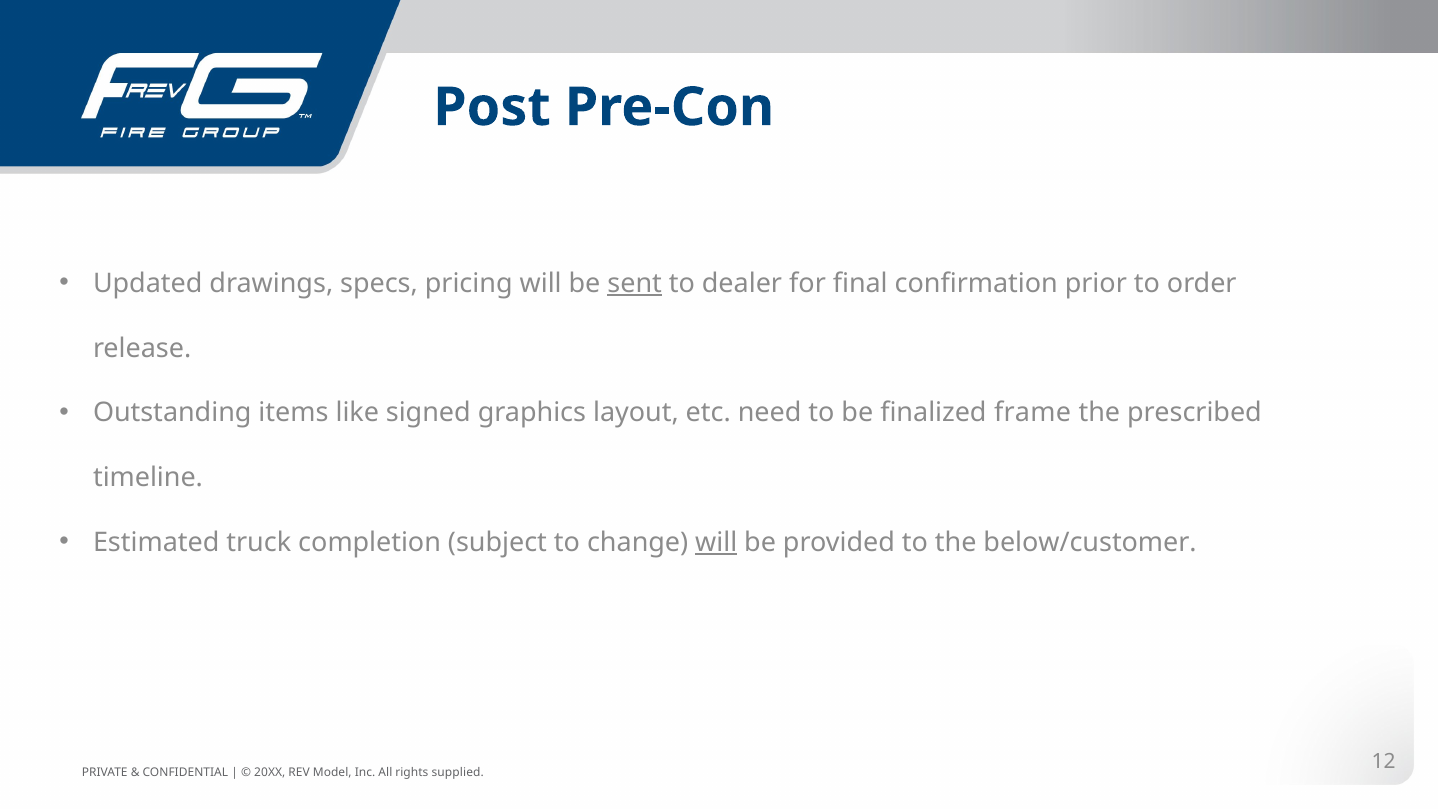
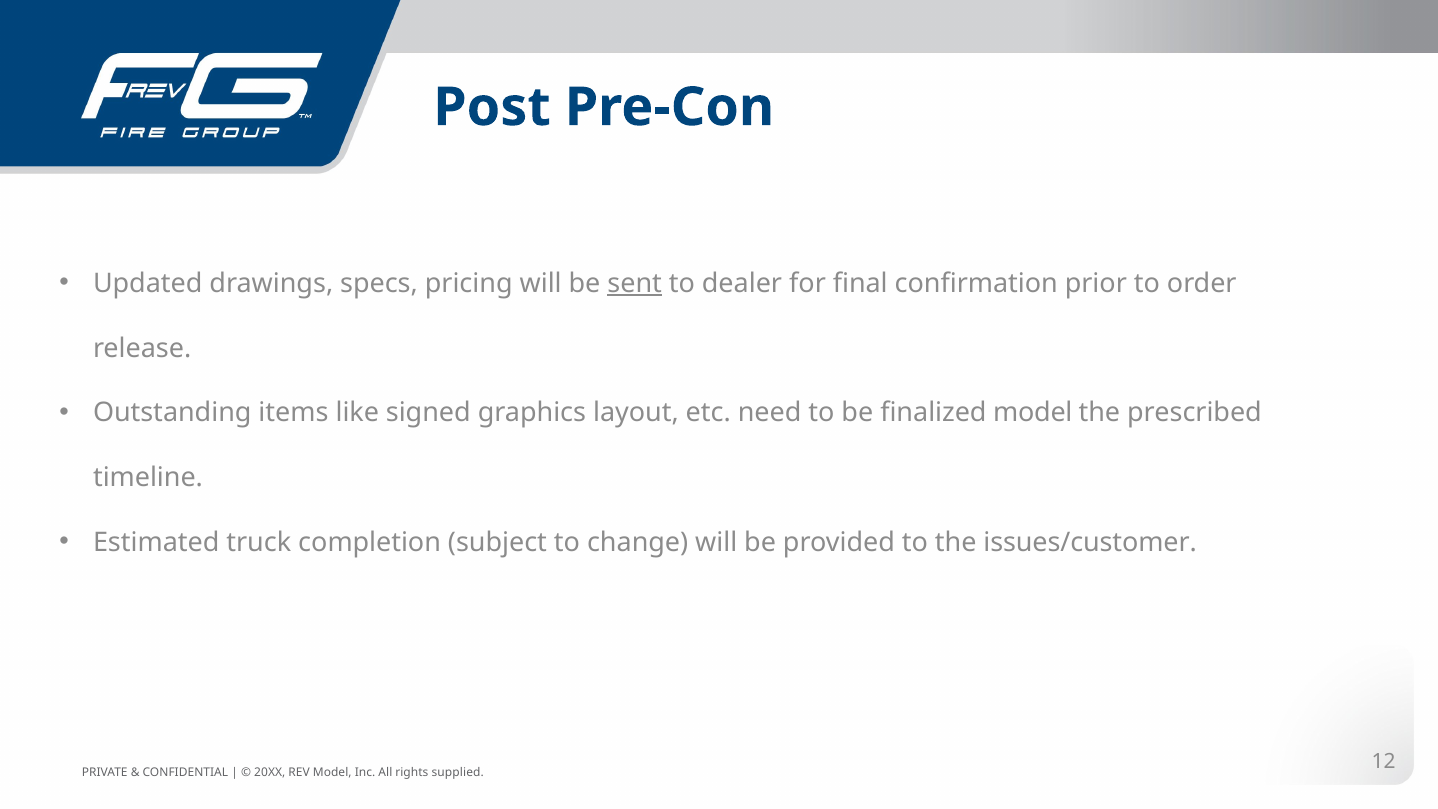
finalized frame: frame -> model (1033, 413)
will underline: present -> none (716, 542)
below/customer: below/customer -> issues/customer (1090, 542)
